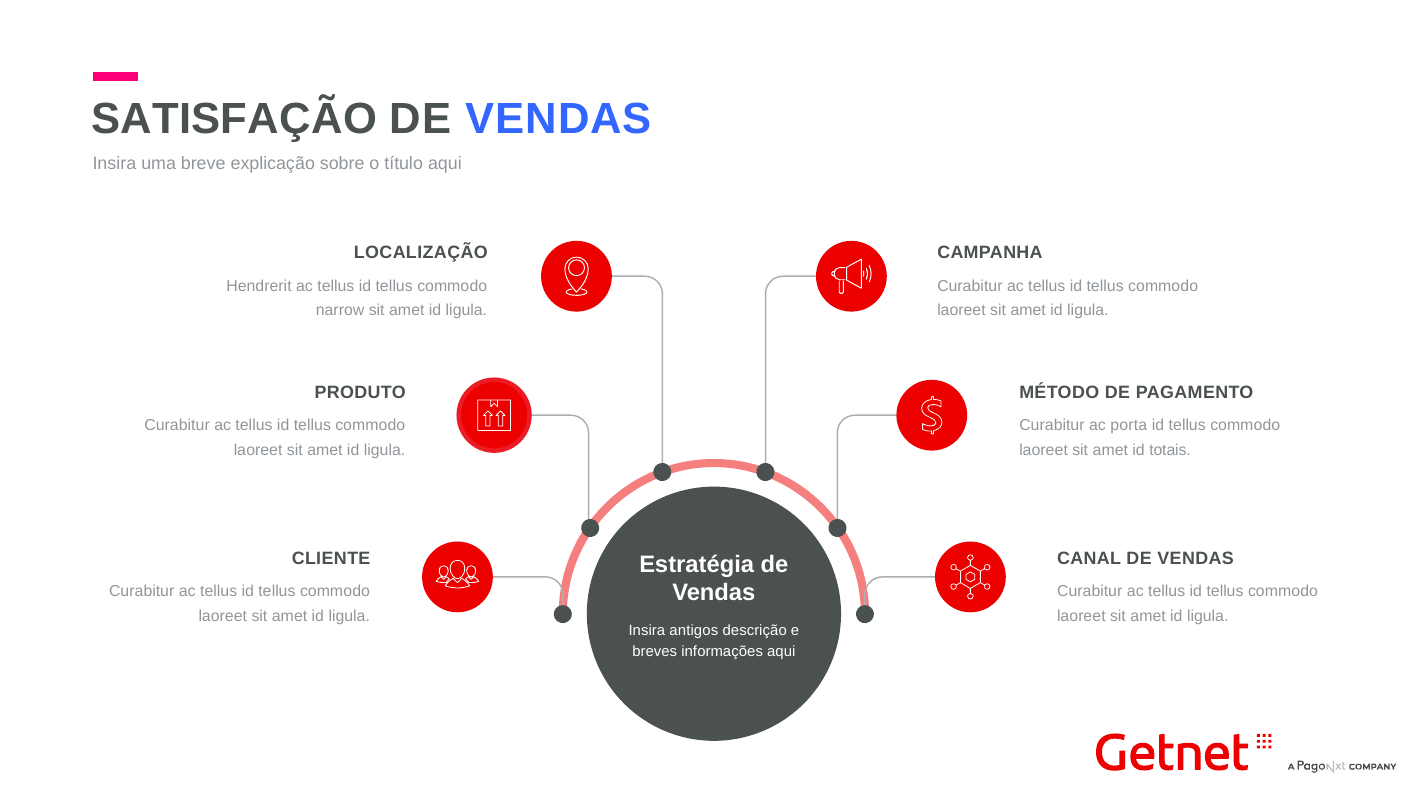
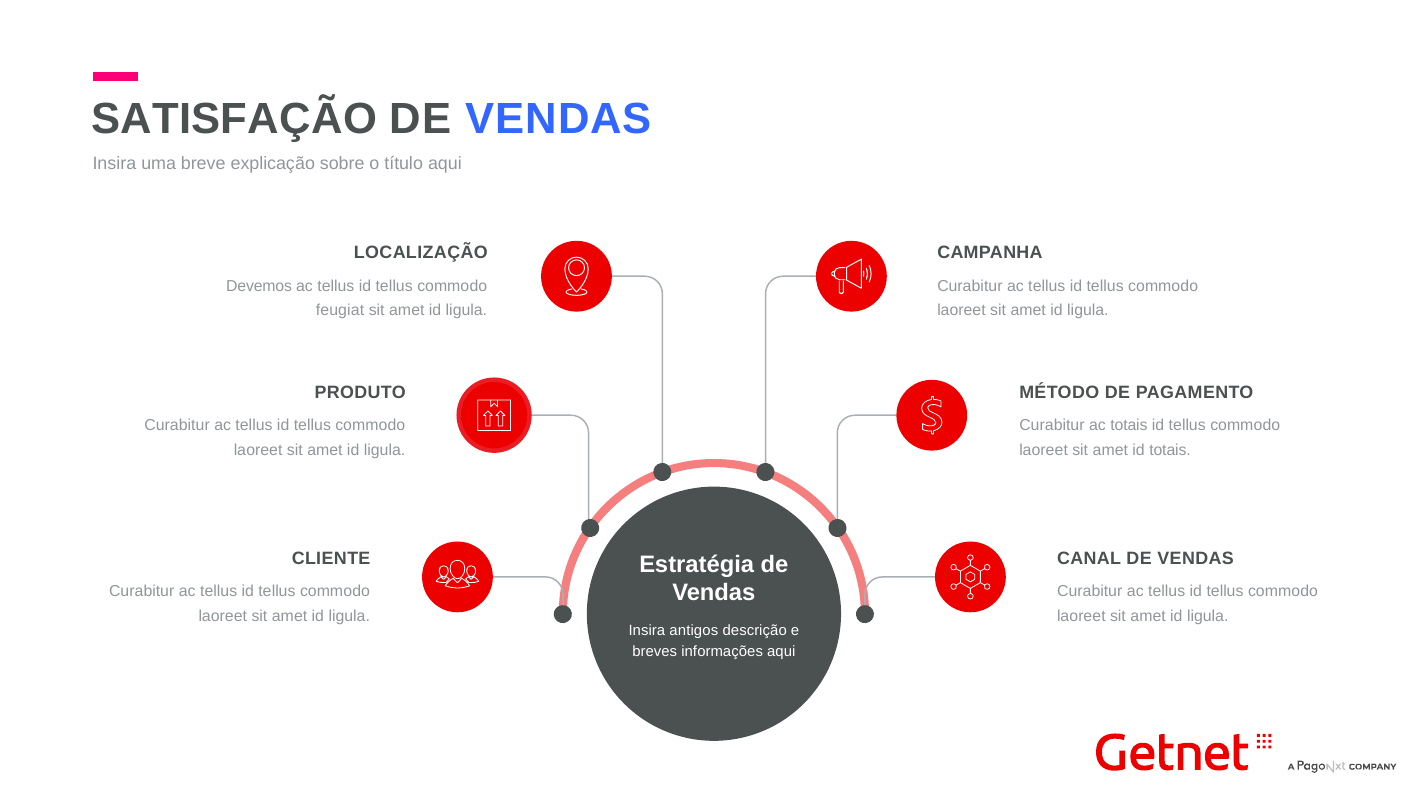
Hendrerit: Hendrerit -> Devemos (259, 286)
narrow: narrow -> feugiat (340, 311)
ac porta: porta -> totais (1129, 425)
